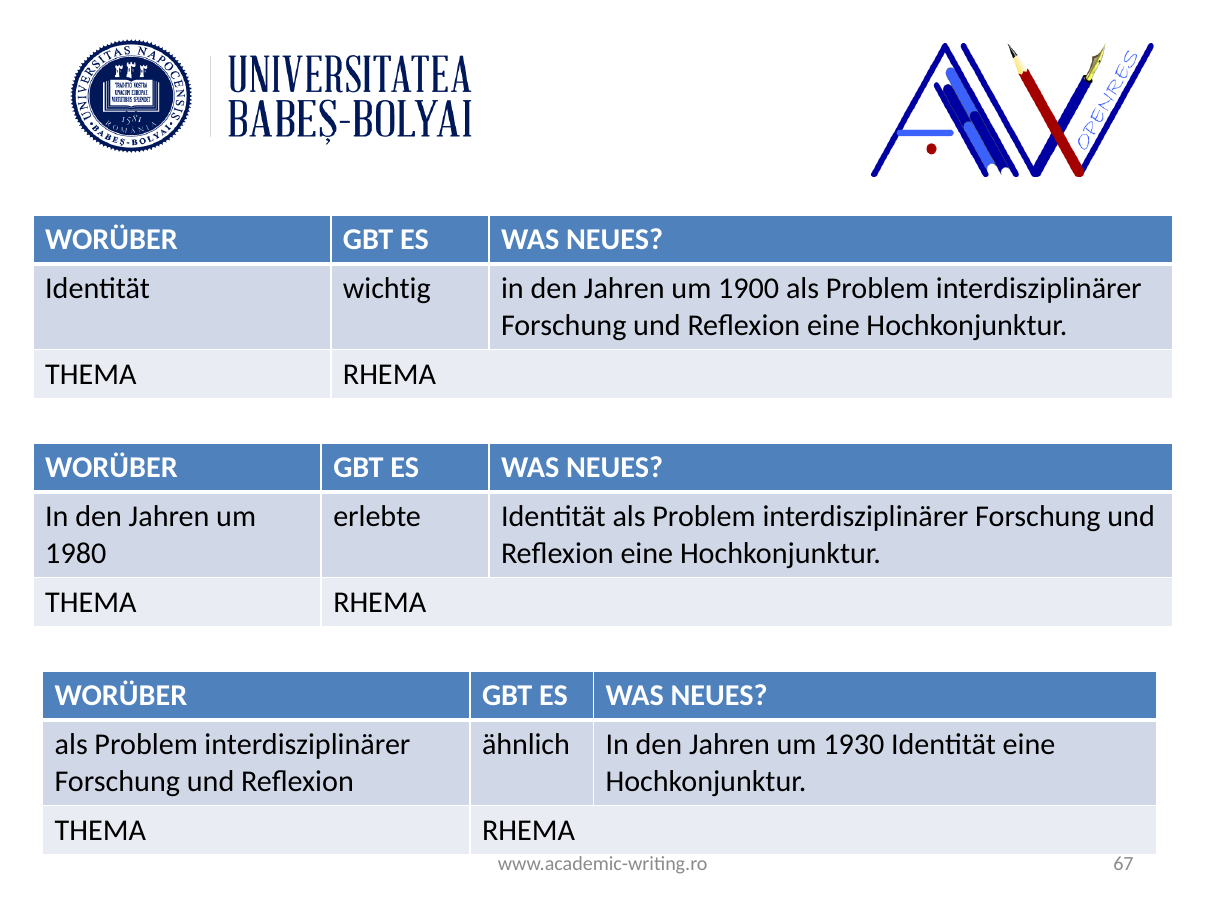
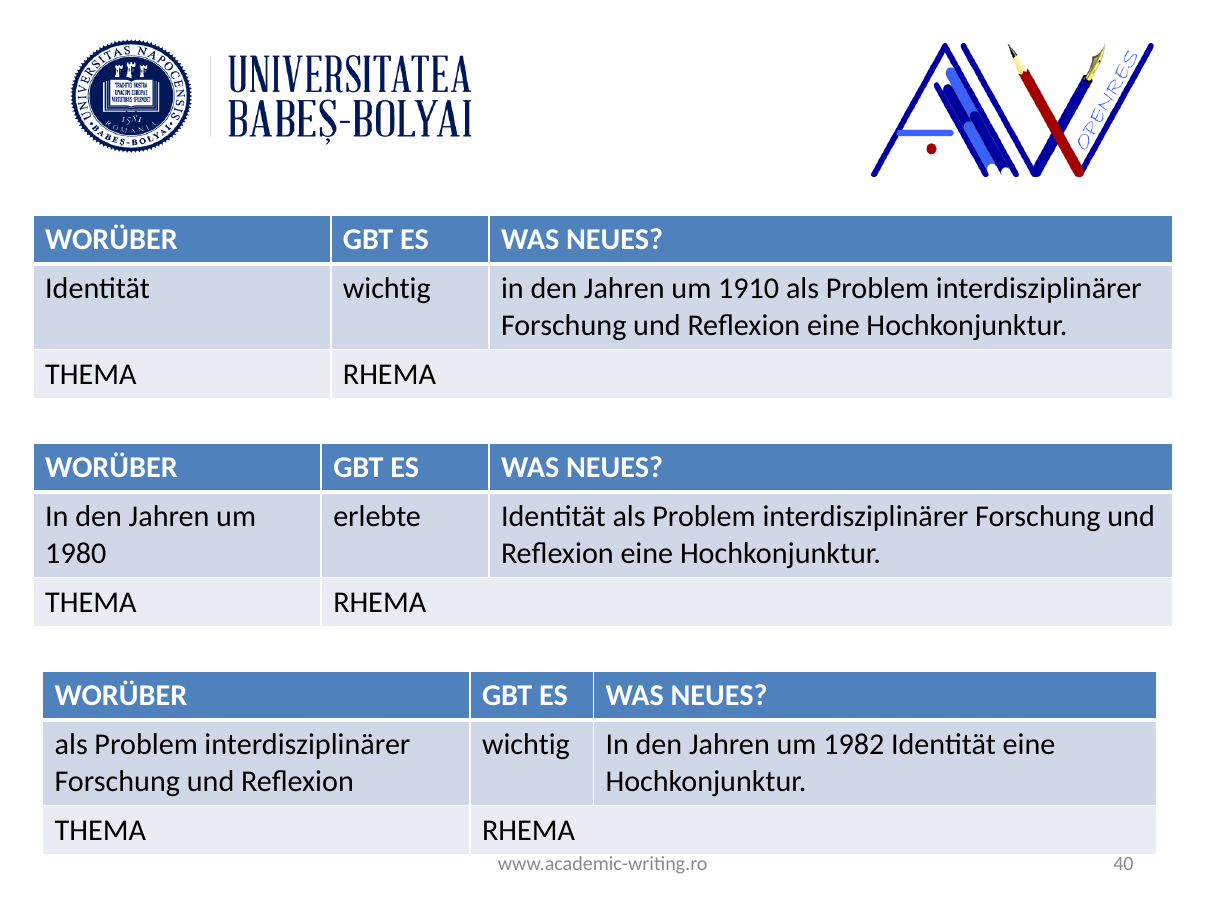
1900: 1900 -> 1910 (749, 289)
ähnlich: ähnlich -> wichtig (526, 744)
1930: 1930 -> 1982 (854, 744)
67: 67 -> 40 (1123, 864)
